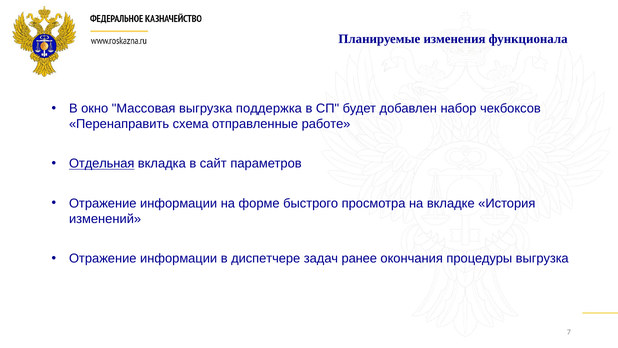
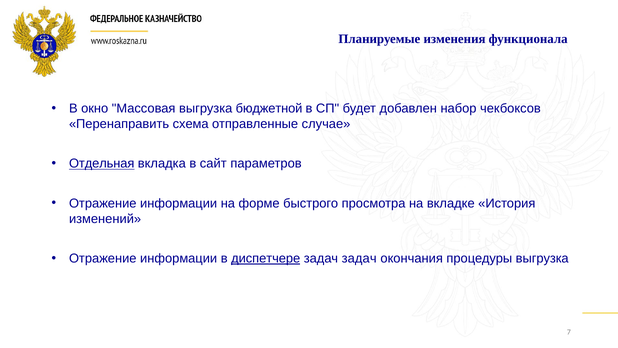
поддержка: поддержка -> бюджетной (269, 108)
работе: работе -> случае (326, 124)
диспетчере underline: none -> present (266, 258)
задач ранее: ранее -> задач (359, 258)
